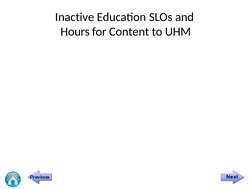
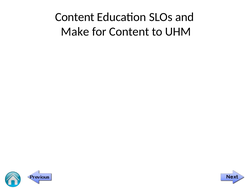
Inactive: Inactive -> Content (75, 17)
Hours: Hours -> Make (75, 32)
